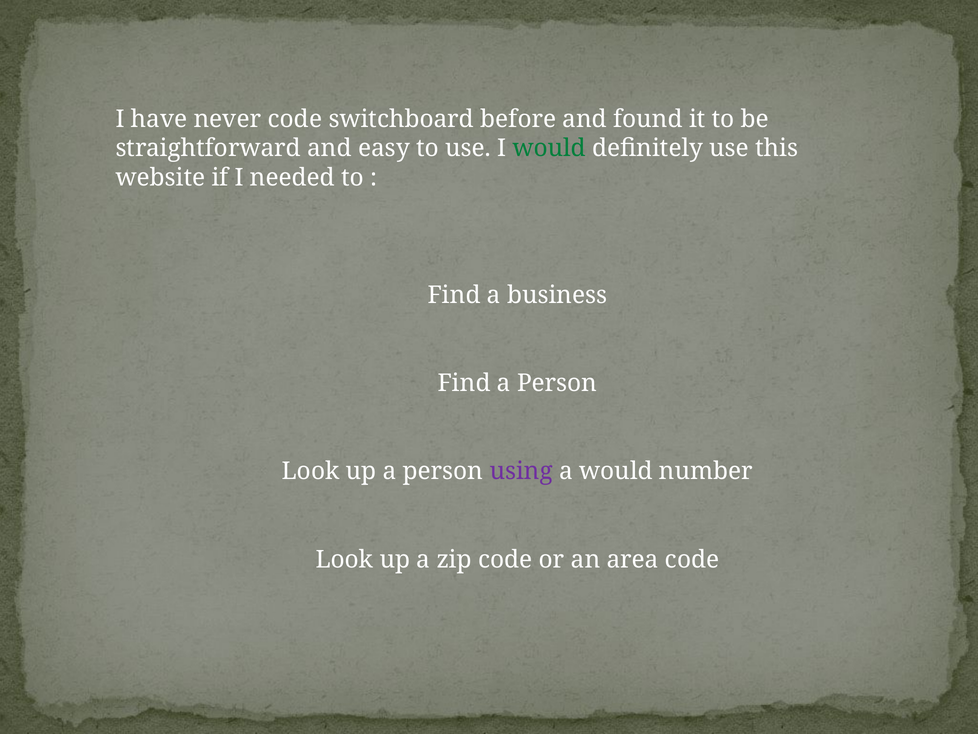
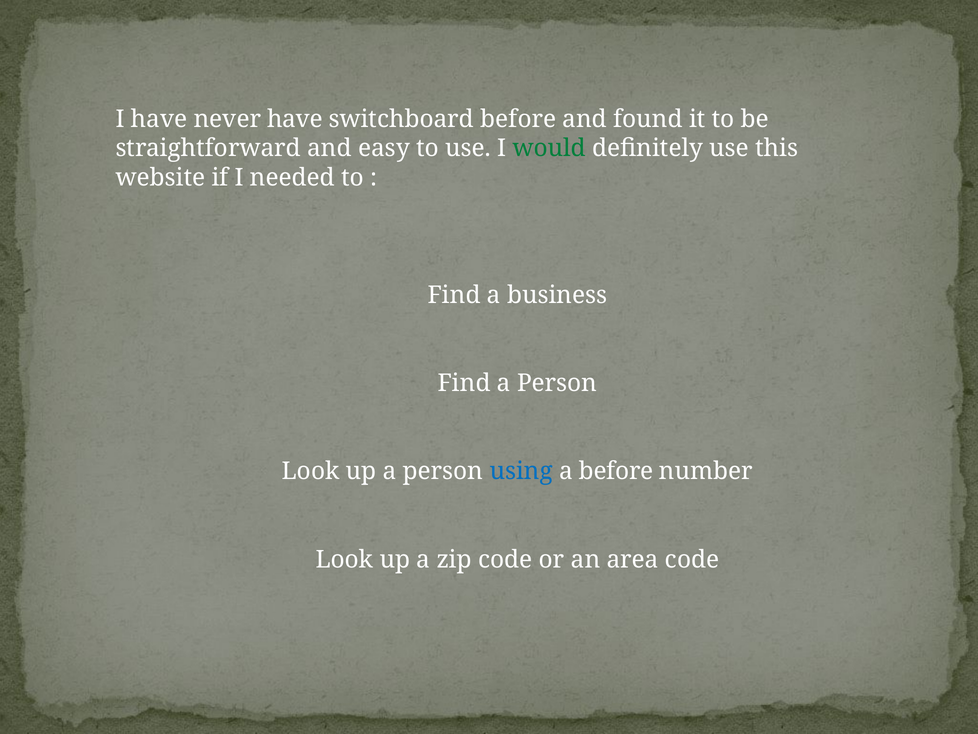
never code: code -> have (295, 119)
using colour: purple -> blue (521, 471)
a would: would -> before (616, 471)
